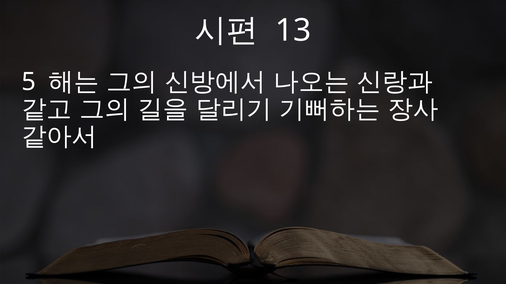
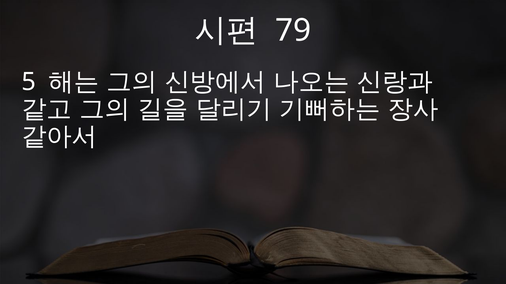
13: 13 -> 79 (293, 30)
